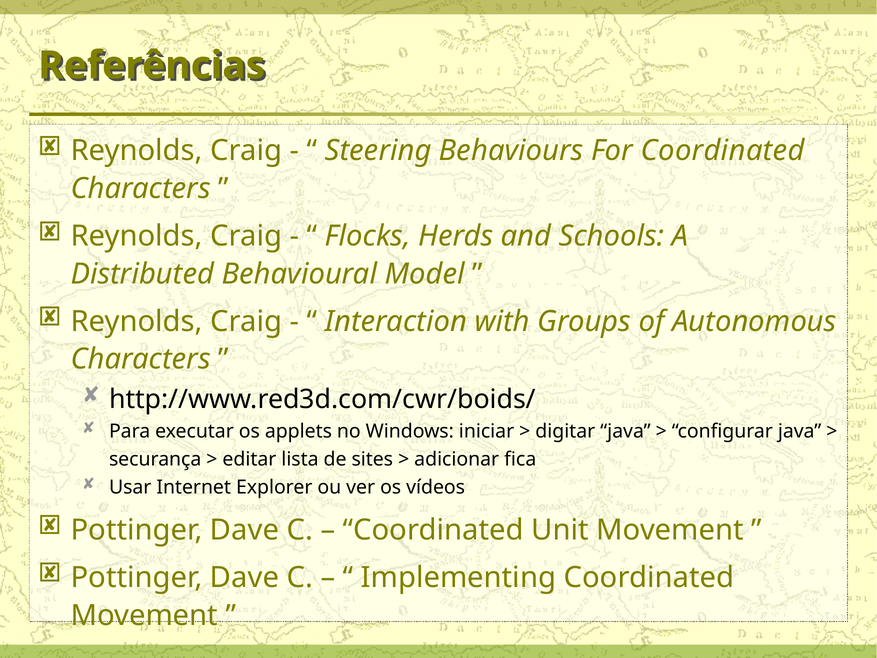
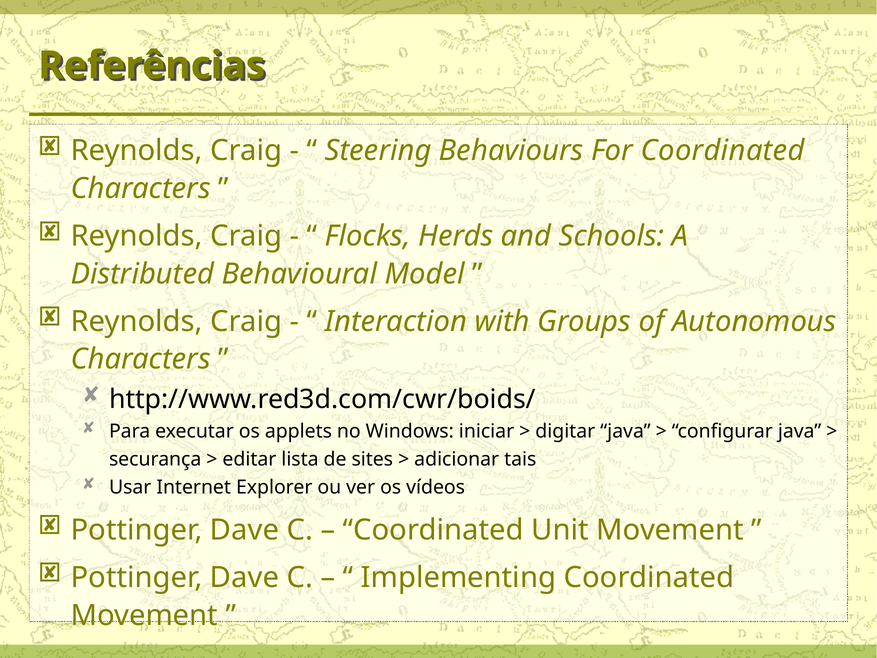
fica: fica -> tais (520, 459)
